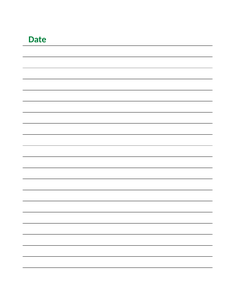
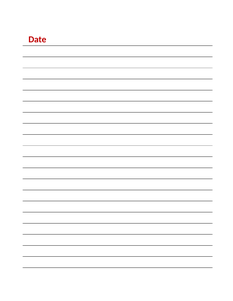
Date colour: green -> red (37, 39)
